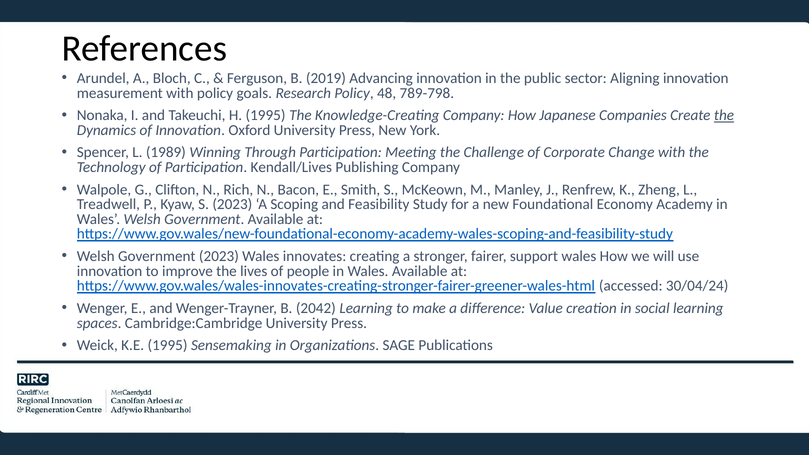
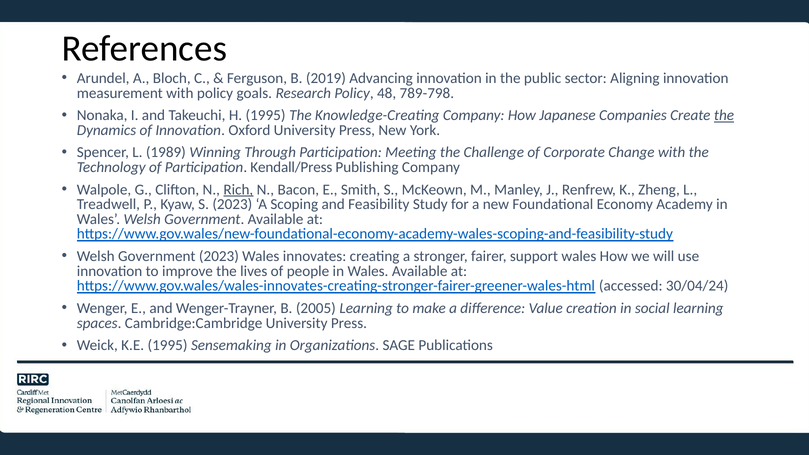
Kendall/Lives: Kendall/Lives -> Kendall/Press (291, 167)
Rich underline: none -> present (238, 190)
2042: 2042 -> 2005 (316, 308)
